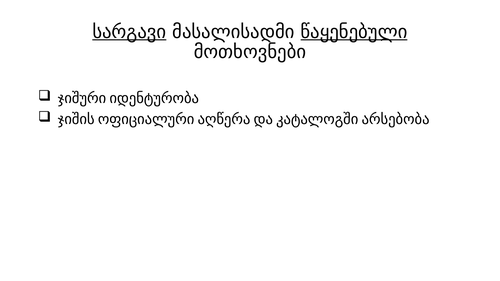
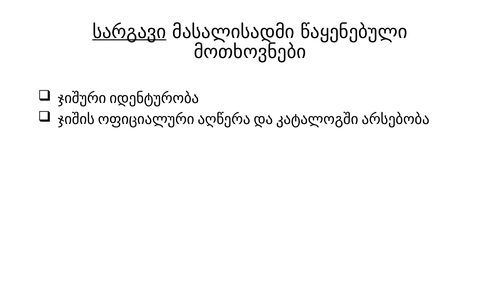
წაყენებული underline: present -> none (354, 32)
